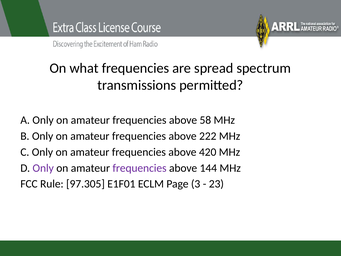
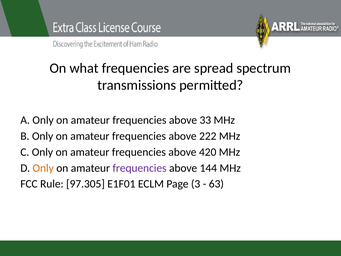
58: 58 -> 33 (205, 120)
Only colour: purple -> orange (43, 168)
23: 23 -> 63 (216, 184)
